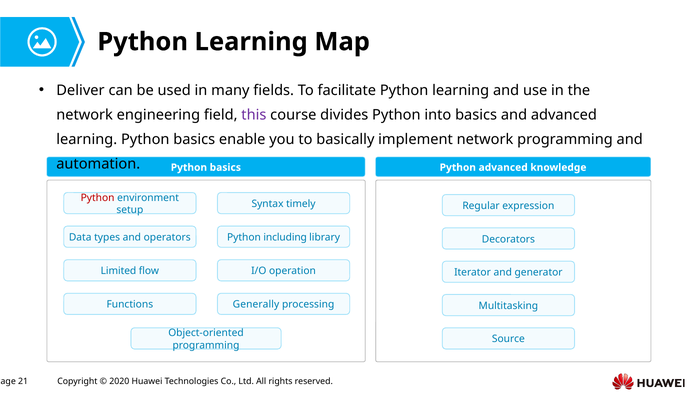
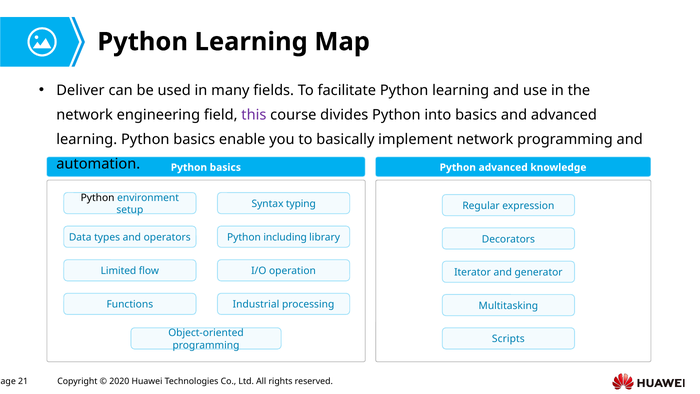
Python colour: red -> black (98, 198)
timely: timely -> typing (301, 204)
Generally: Generally -> Industrial (256, 304)
Source: Source -> Scripts (508, 339)
